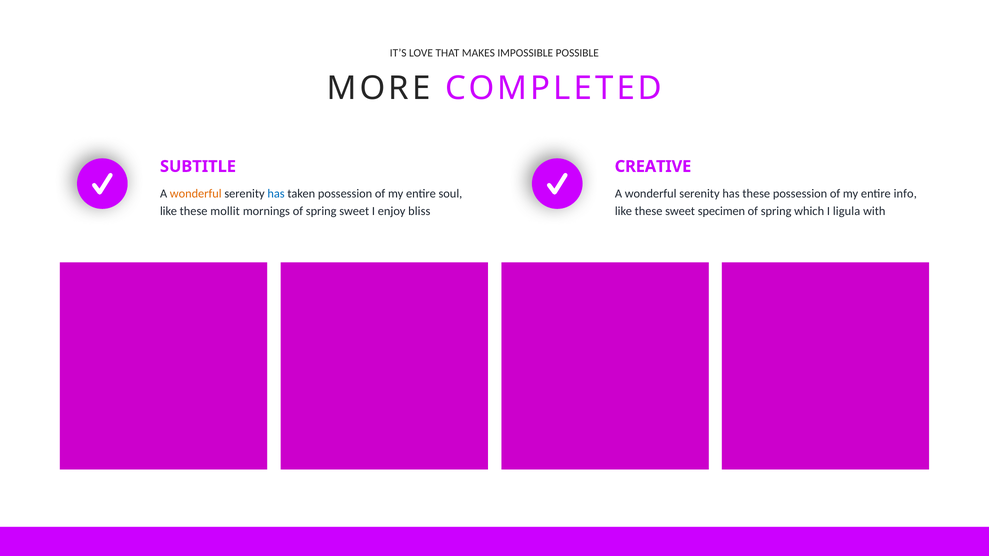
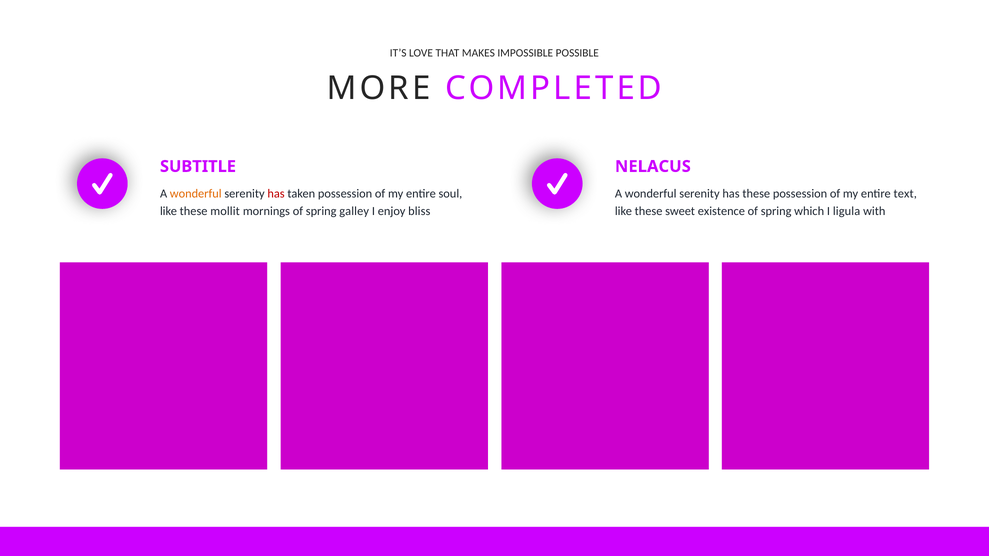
CREATIVE: CREATIVE -> NELACUS (653, 167)
has colour: blue -> red (276, 194)
info: info -> text (905, 194)
spring sweet: sweet -> galley (354, 211)
specimen: specimen -> existence (721, 211)
